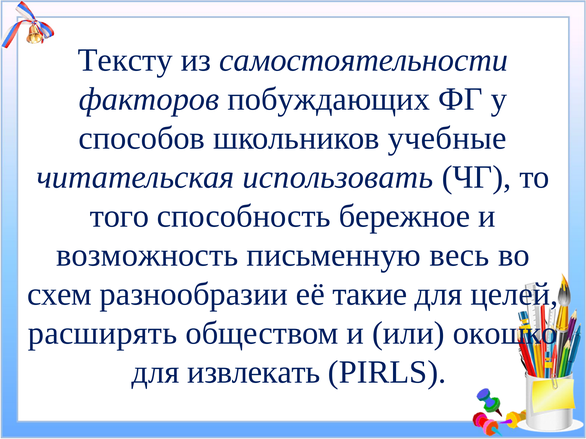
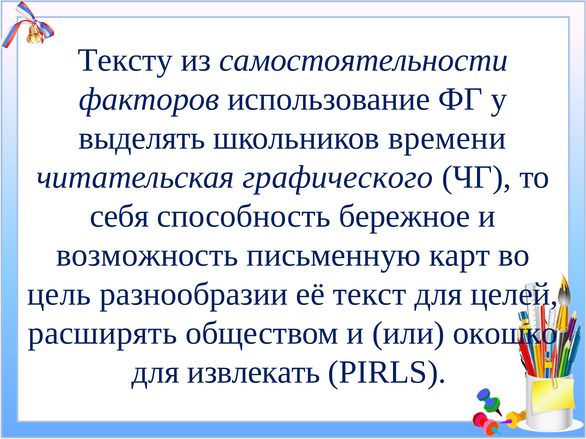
побуждающих: побуждающих -> использование (329, 99)
способов: способов -> выделять (142, 138)
учебные: учебные -> времени (447, 138)
использовать: использовать -> графического (338, 177)
того: того -> себя (119, 216)
весь: весь -> карт (460, 255)
схем: схем -> цель (59, 294)
такие: такие -> текст (370, 294)
